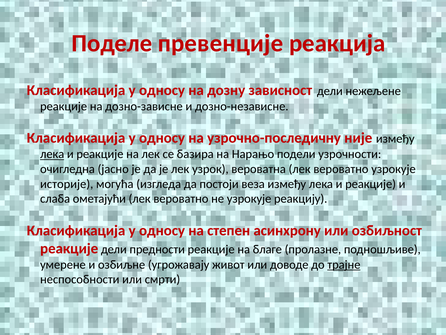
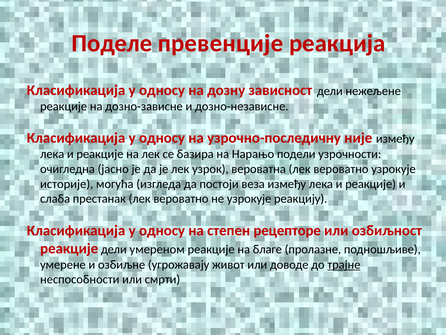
лека underline: present -> none (52, 154)
ометајући: ометајући -> престанак (99, 199)
асинхрону: асинхрону -> рецепторе (287, 230)
предности: предности -> умереном (157, 249)
